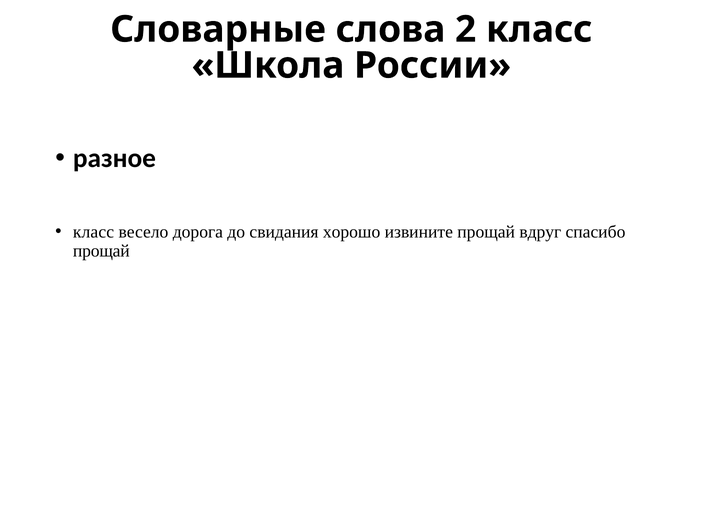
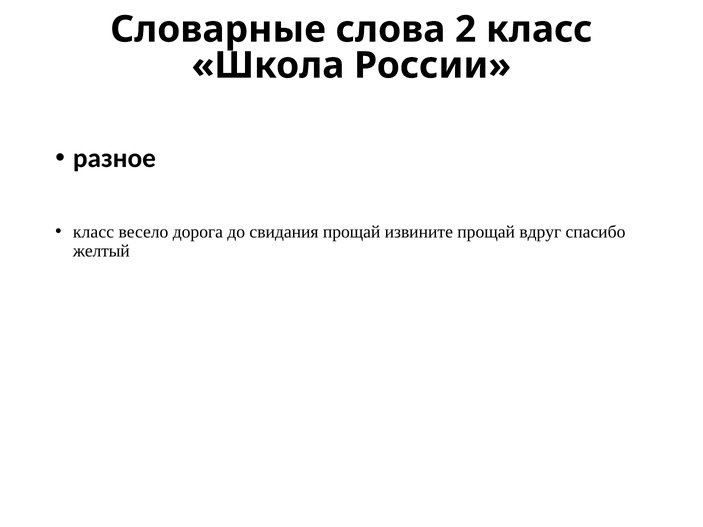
свидания хорошо: хорошо -> прощай (352, 232)
прощай: прощай -> желтый (101, 251)
